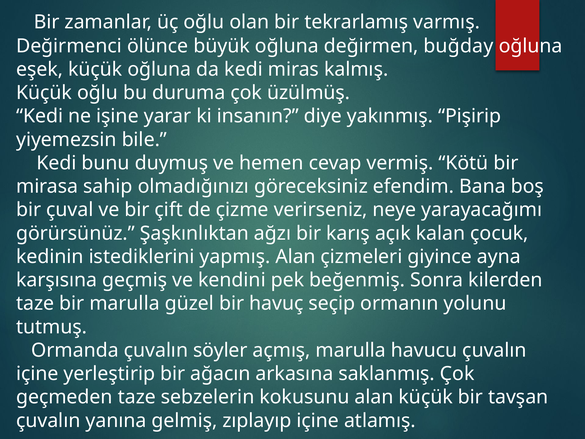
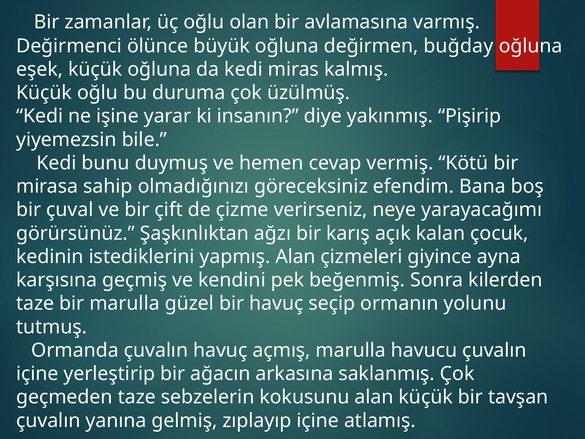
tekrarlamış: tekrarlamış -> avlamasına (356, 22)
çuvalın söyler: söyler -> havuç (220, 350)
